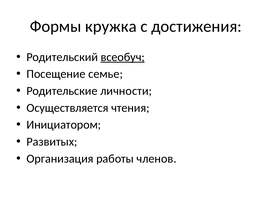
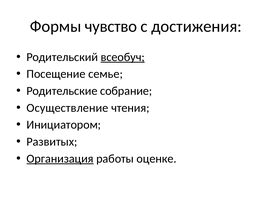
кружка: кружка -> чувство (111, 26)
личности: личности -> собрание (126, 91)
Осуществляется: Осуществляется -> Осуществление (67, 108)
Организация underline: none -> present (60, 159)
членов: членов -> оценке (157, 159)
